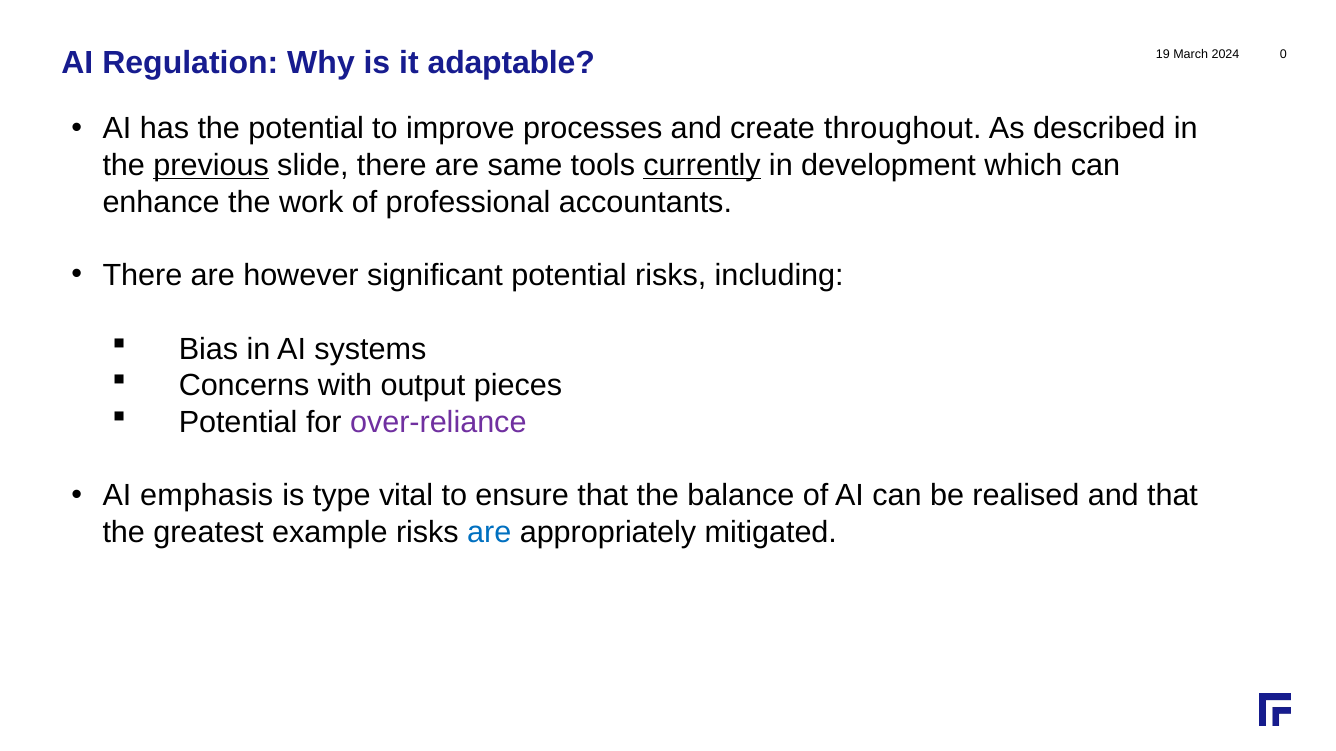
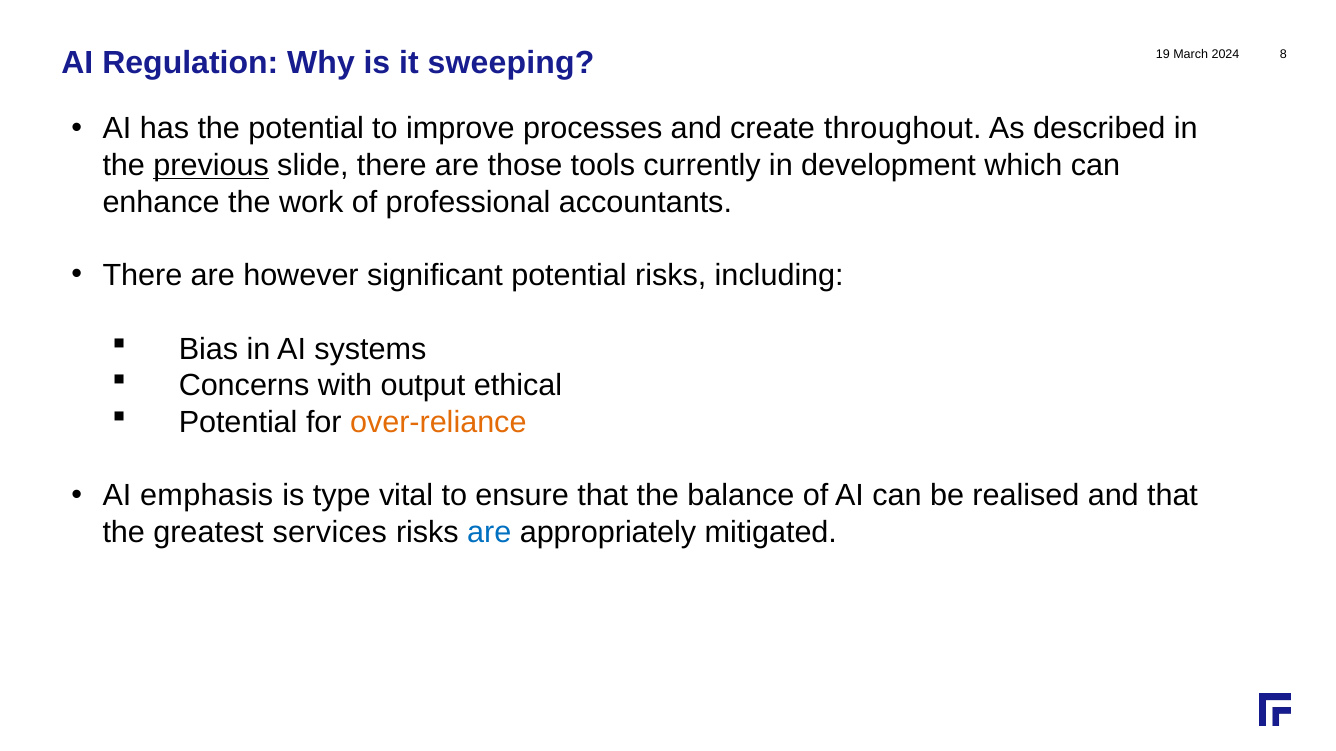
0: 0 -> 8 (1283, 54)
adaptable: adaptable -> sweeping (511, 63)
same: same -> those (525, 166)
currently underline: present -> none (702, 166)
pieces: pieces -> ethical (518, 386)
over-reliance colour: purple -> orange (438, 423)
example: example -> services (330, 533)
